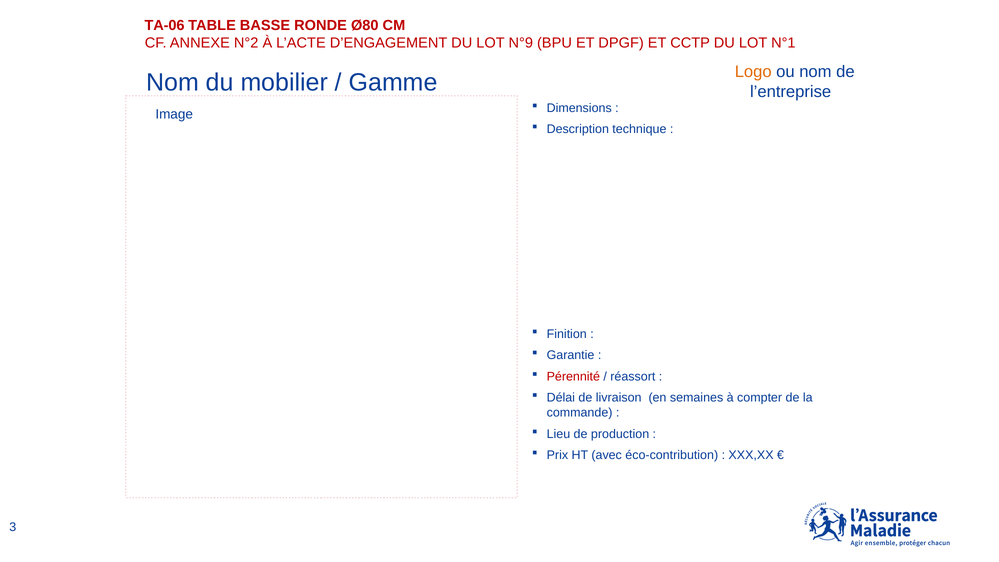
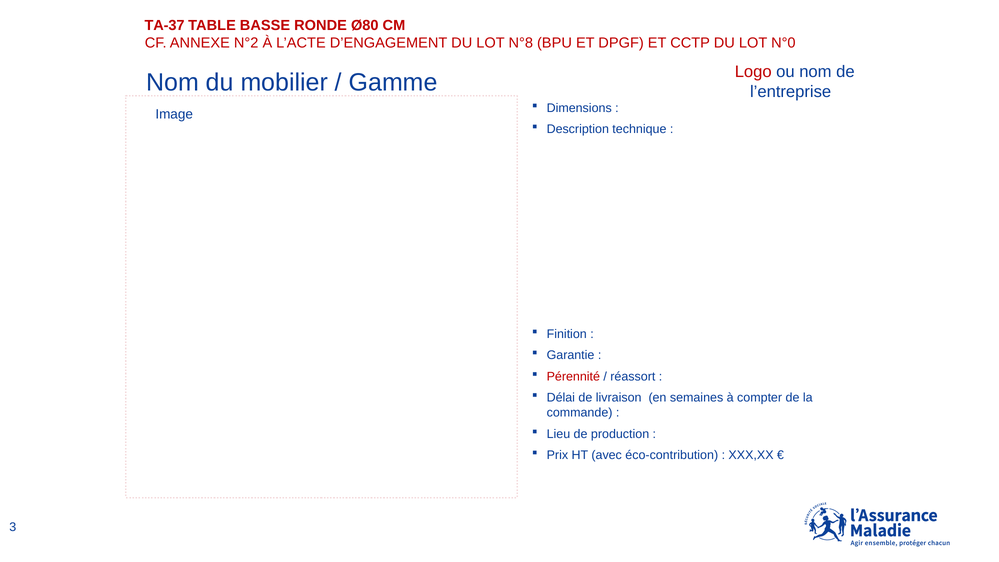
TA-06: TA-06 -> TA-37 (165, 25)
N°9: N°9 -> N°8 (521, 43)
N°1: N°1 -> N°0 (783, 43)
Logo colour: orange -> red (753, 72)
